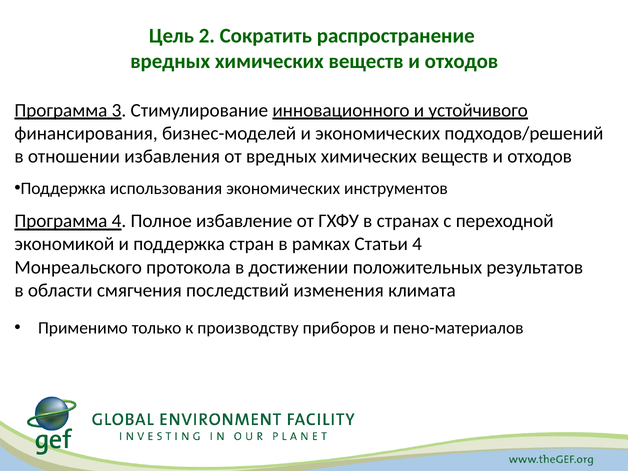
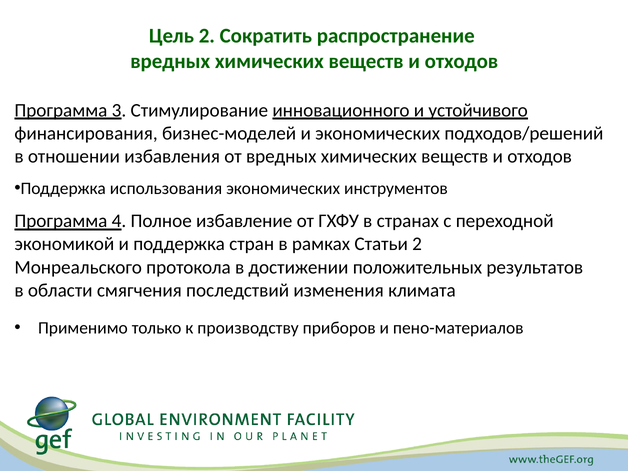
Статьи 4: 4 -> 2 (417, 244)
